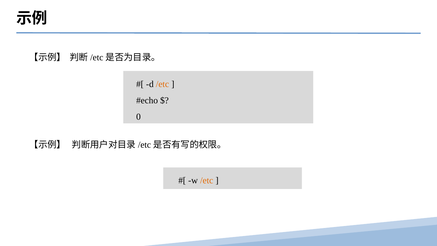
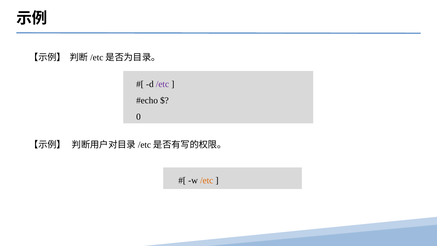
/etc colour: orange -> purple (162, 84)
